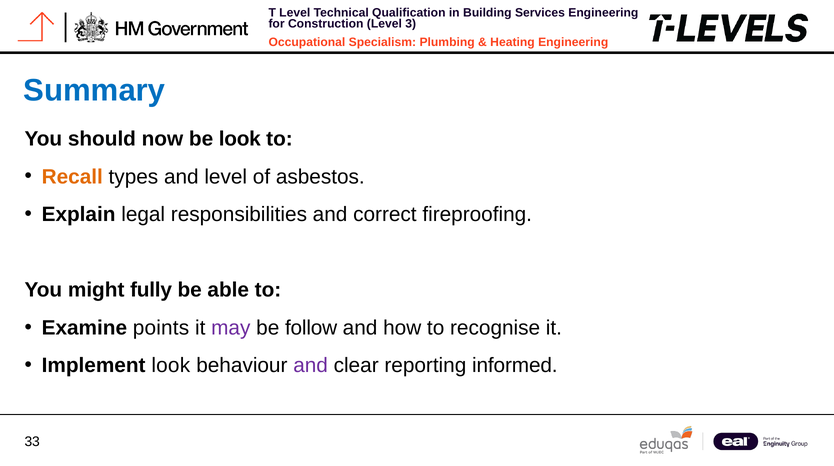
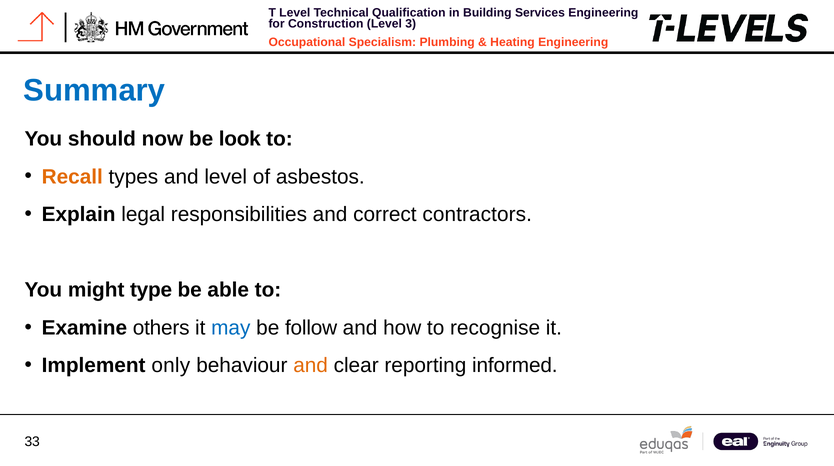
fireproofing: fireproofing -> contractors (477, 215)
fully: fully -> type (151, 290)
points: points -> others (161, 328)
may colour: purple -> blue (231, 328)
Implement look: look -> only (171, 366)
and colour: purple -> orange (311, 366)
